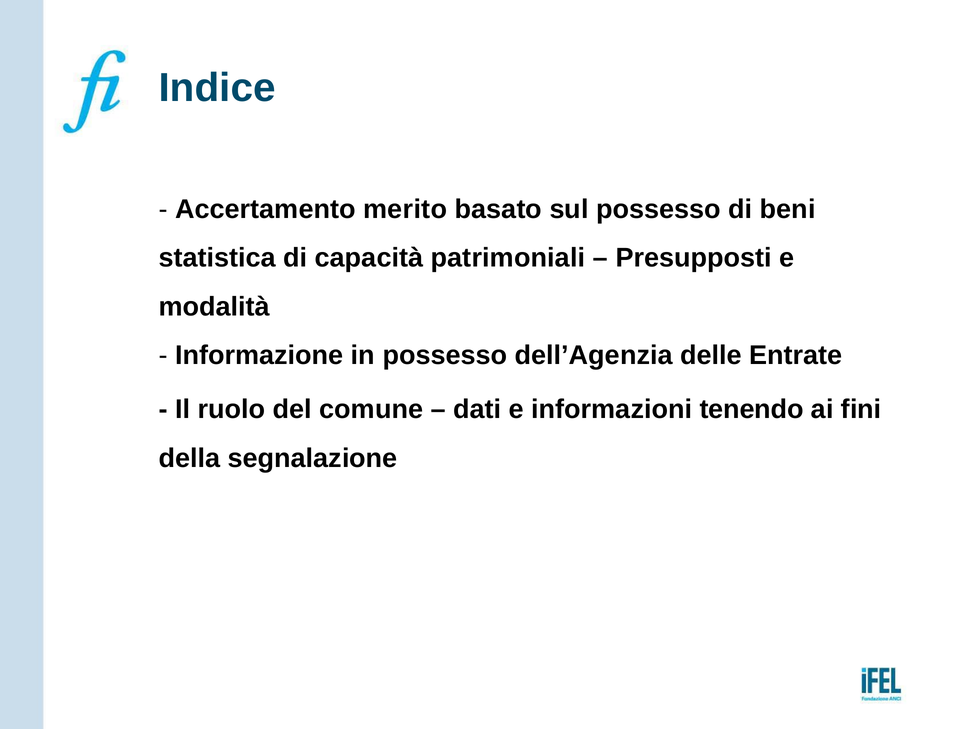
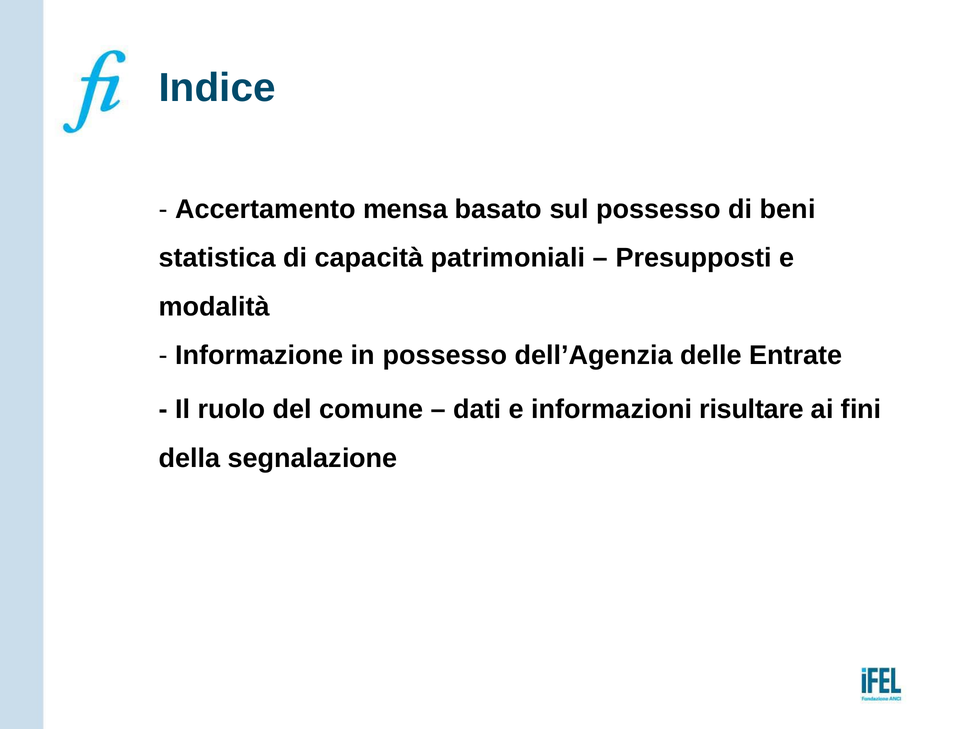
merito: merito -> mensa (405, 210)
tenendo: tenendo -> risultare (752, 410)
